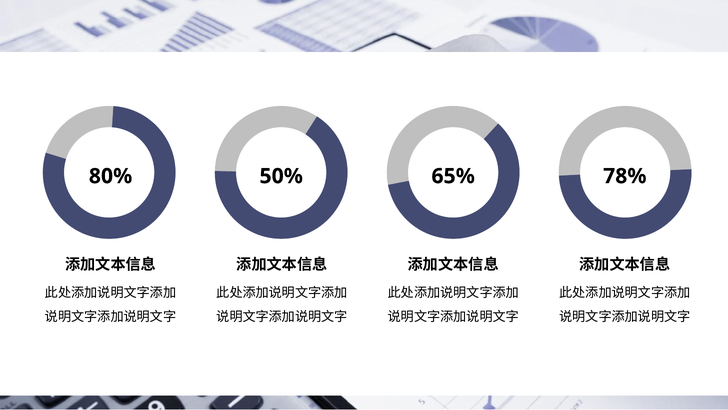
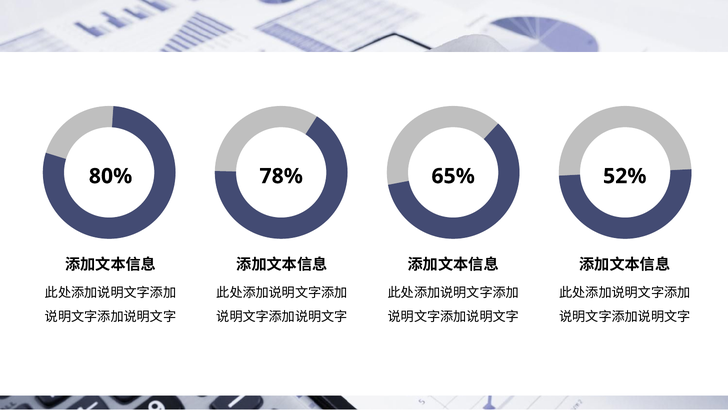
50%: 50% -> 78% (281, 176)
78%: 78% -> 52% (625, 176)
